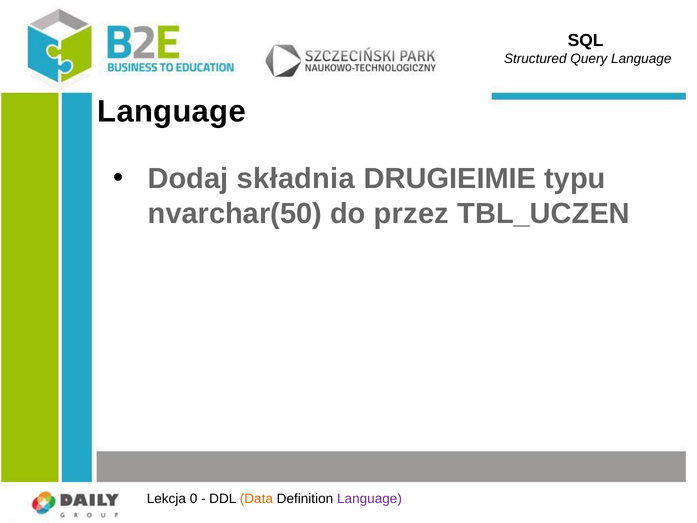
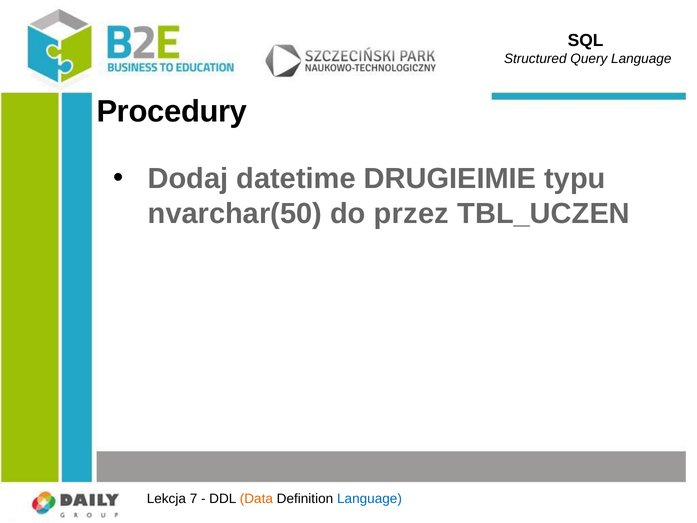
Language: Language -> Procedury (172, 112)
składnia: składnia -> datetime (296, 179)
0: 0 -> 7 (194, 499)
Language colour: purple -> blue (369, 499)
